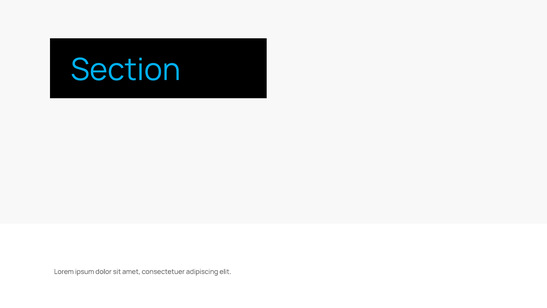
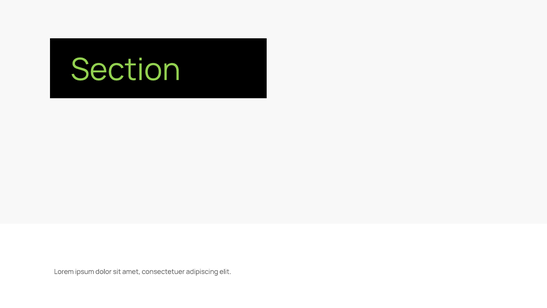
Section colour: light blue -> light green (126, 70)
